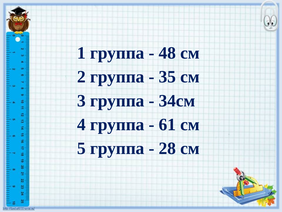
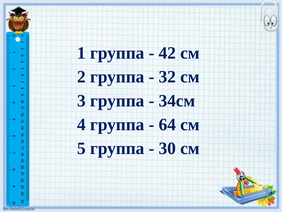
48: 48 -> 42 (167, 53)
35: 35 -> 32 (167, 77)
61: 61 -> 64 (167, 124)
28: 28 -> 30 (167, 148)
